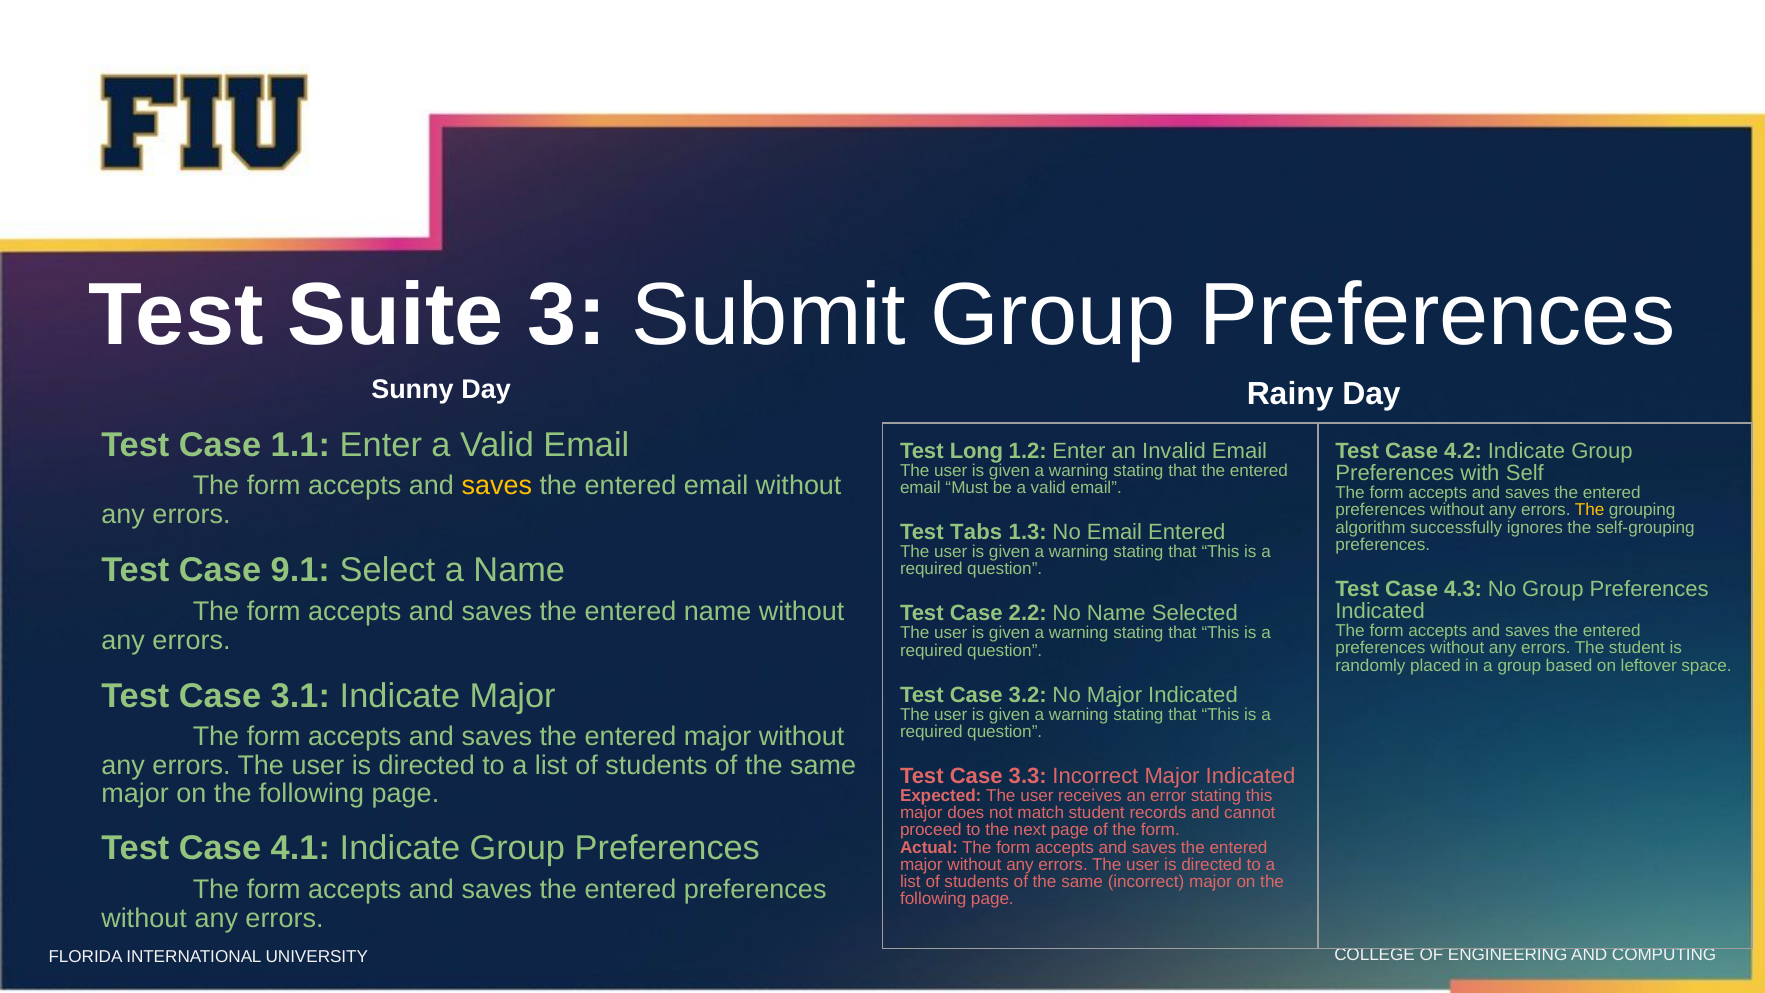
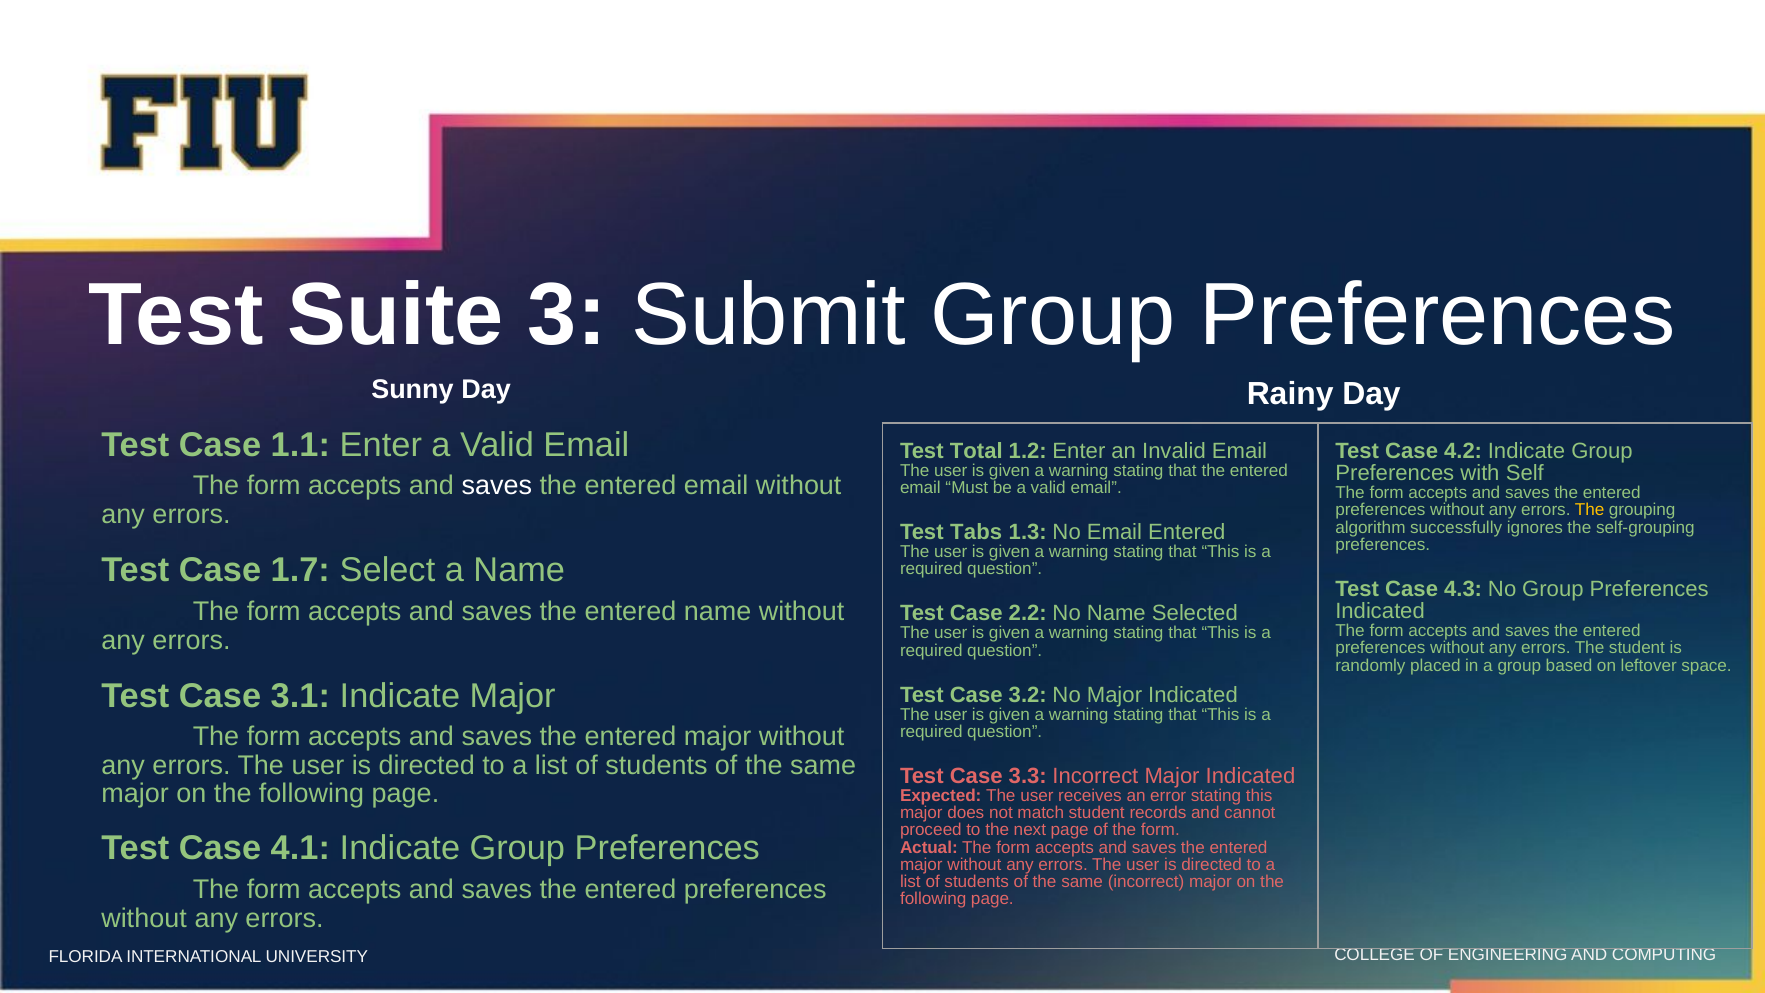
Long: Long -> Total (976, 451)
saves colour: yellow -> white (497, 486)
9.1: 9.1 -> 1.7 (300, 570)
